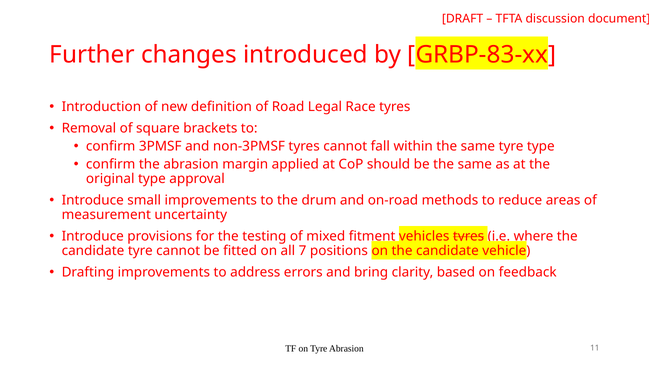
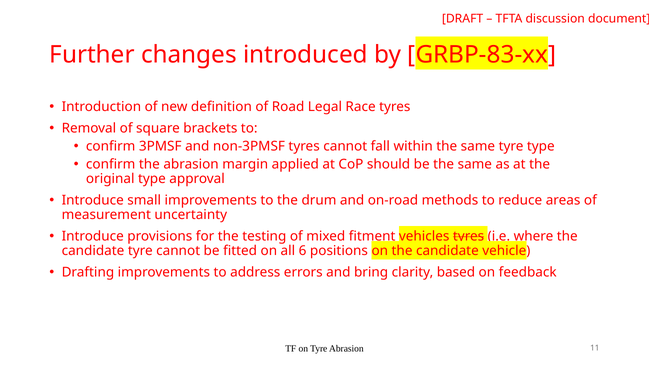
7: 7 -> 6 (303, 251)
